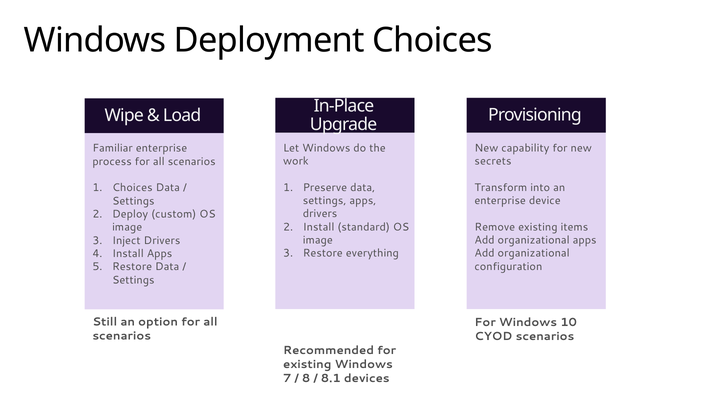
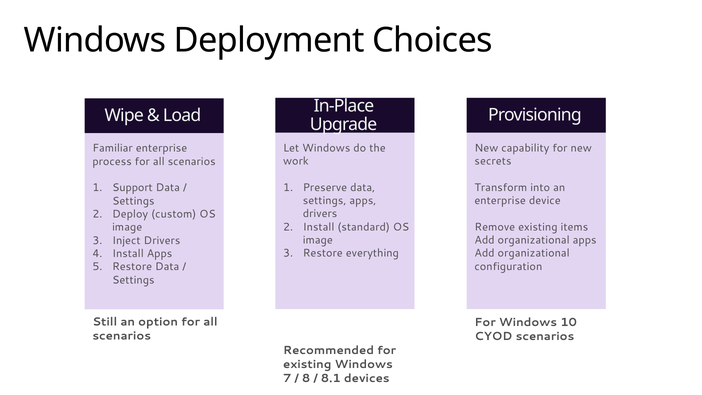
Choices: Choices -> Support (132, 188)
